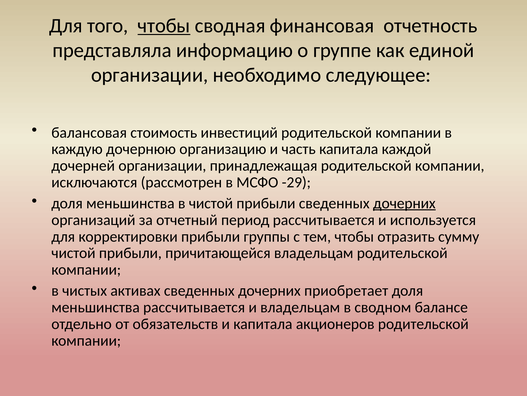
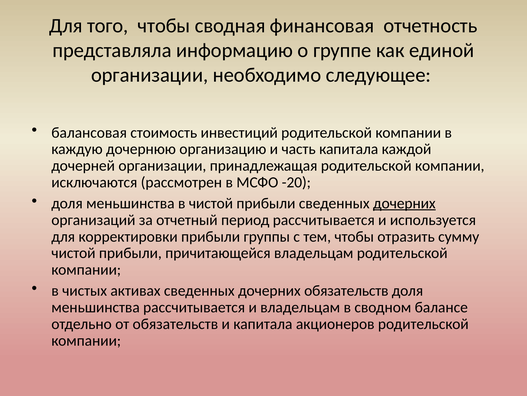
чтобы underline: present -> none (164, 26)
-29: -29 -> -20 (296, 182)
дочерних приобретает: приобретает -> обязательств (346, 290)
